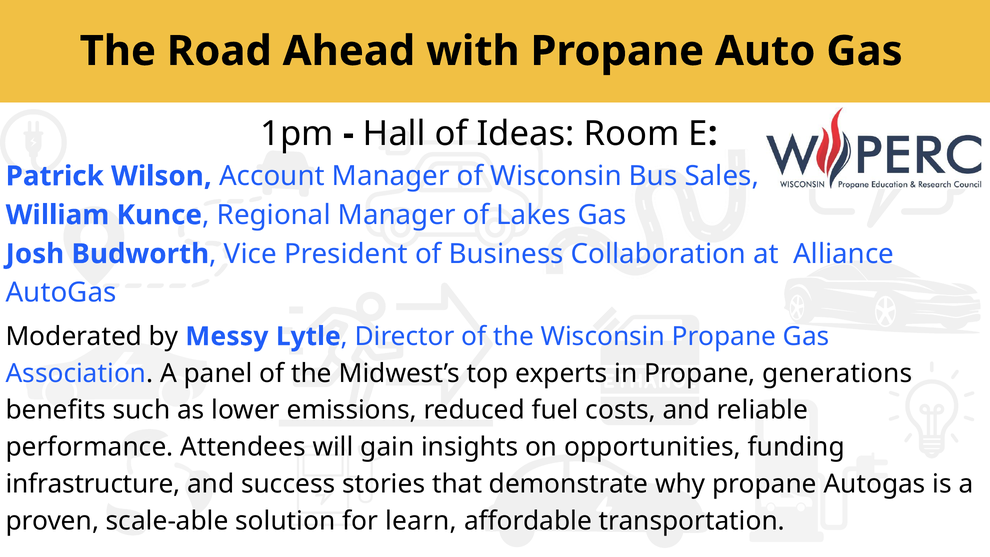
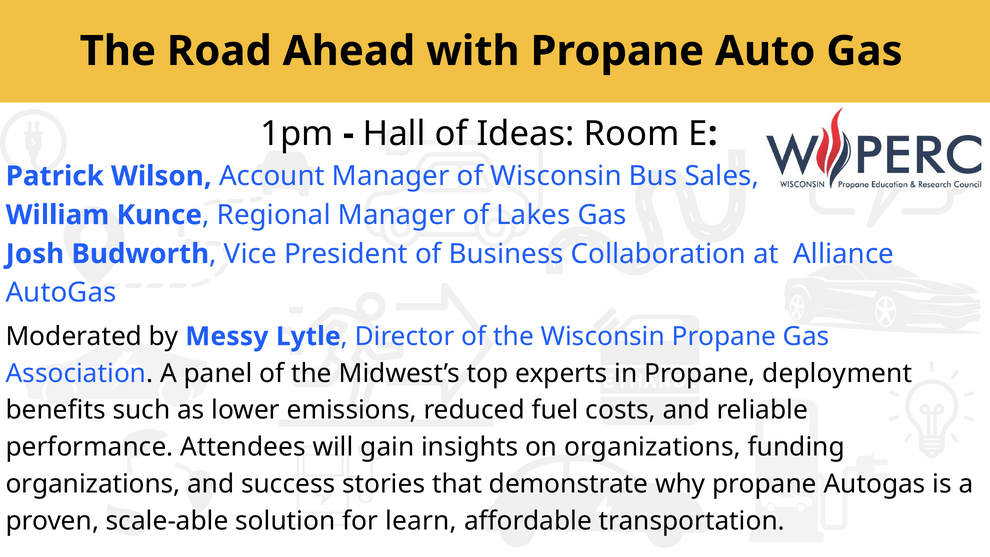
generations: generations -> deployment (837, 373)
on opportunities: opportunities -> organizations (653, 447)
infrastructure: infrastructure -> organizations (93, 484)
